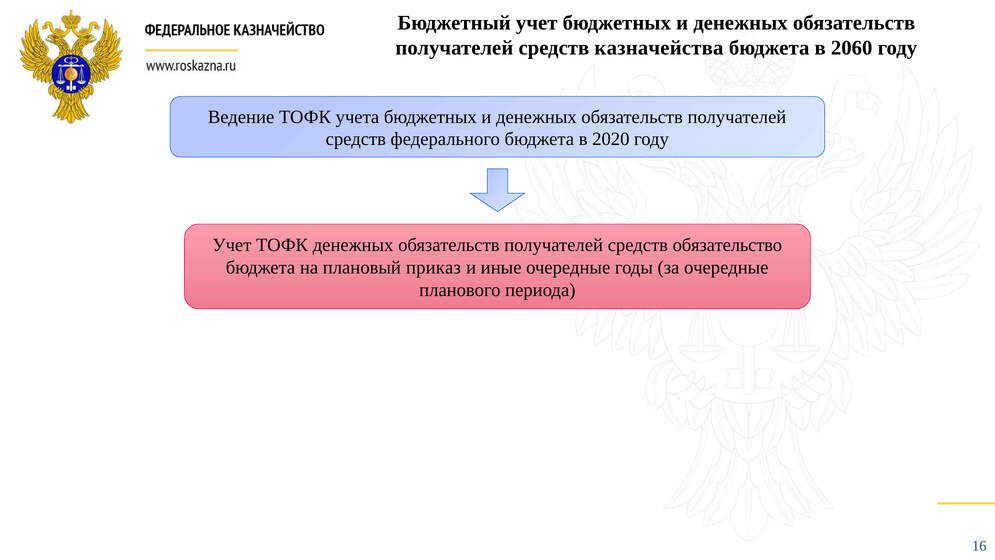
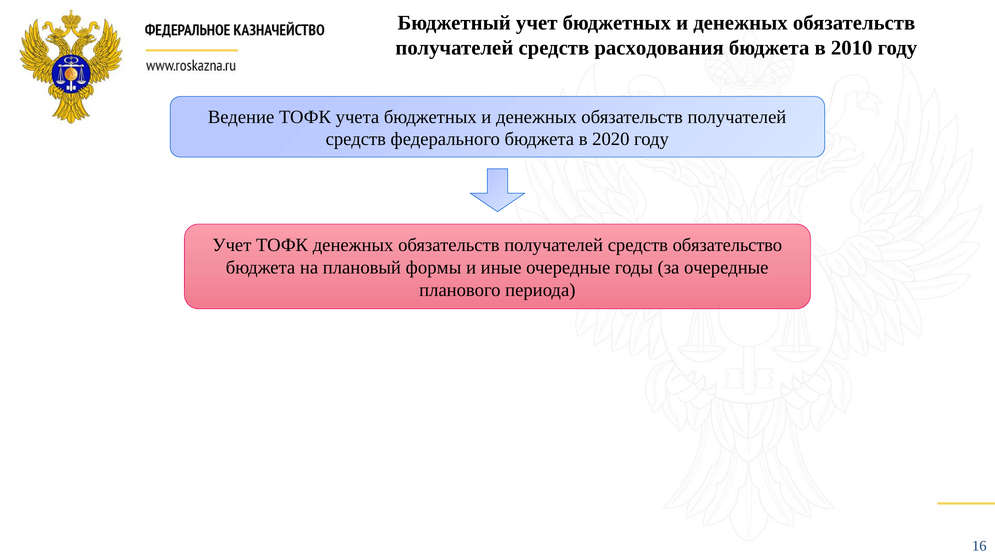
казначейства: казначейства -> расходования (659, 48)
2060: 2060 -> 2010 (852, 48)
приказ: приказ -> формы (433, 268)
